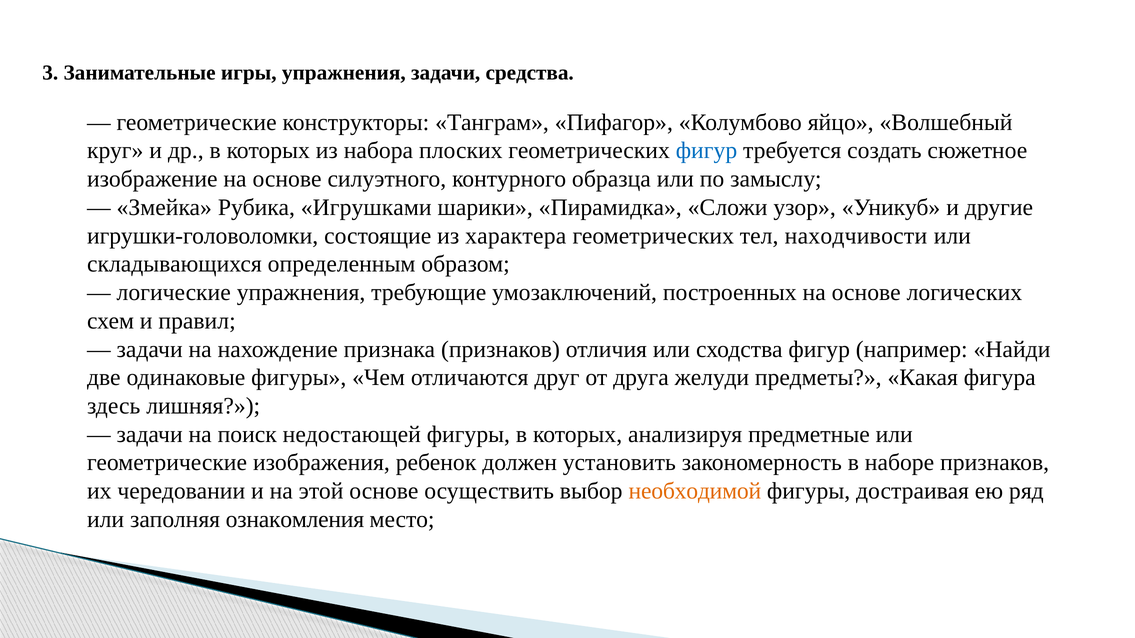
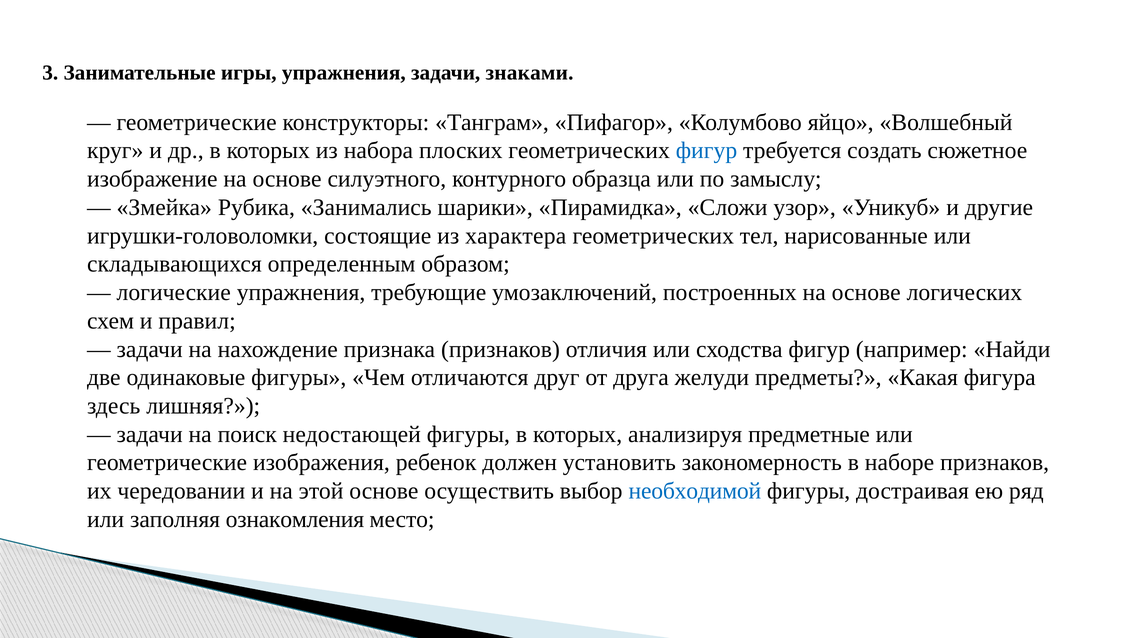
средства: средства -> знаками (530, 73)
Игрушками: Игрушками -> Занимались (366, 208)
находчивости: находчивости -> нарисованные (856, 236)
необходимой colour: orange -> blue (695, 491)
